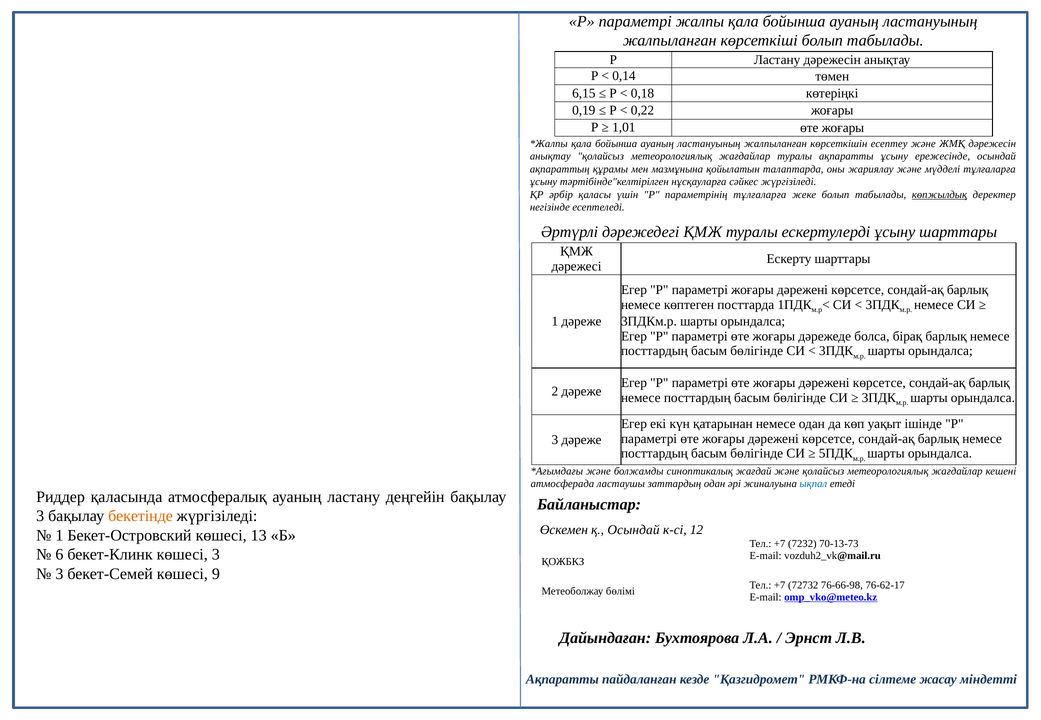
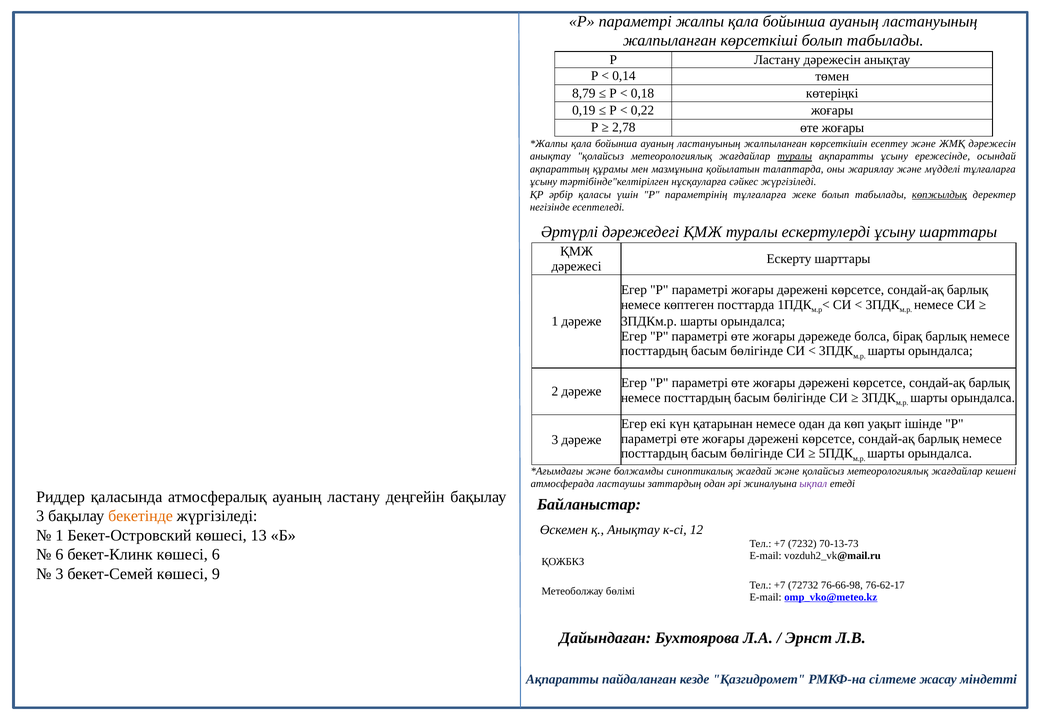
6,15: 6,15 -> 8,79 (584, 93)
1,01: 1,01 -> 2,78 (624, 128)
туралы underline: none -> present (795, 157)
ықпал colour: blue -> purple (813, 484)
қ Осындай: Осындай -> Анықтау (634, 530)
көшесі 3: 3 -> 6 (216, 555)
